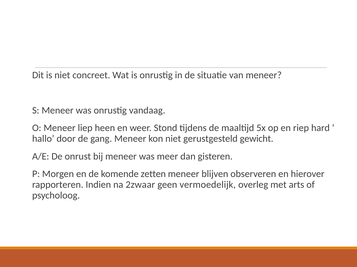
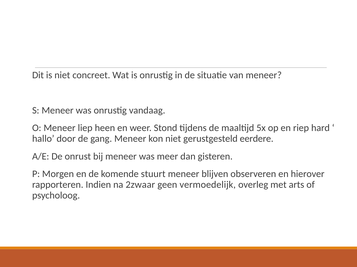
gewicht: gewicht -> eerdere (257, 139)
zetten: zetten -> stuurt (153, 174)
